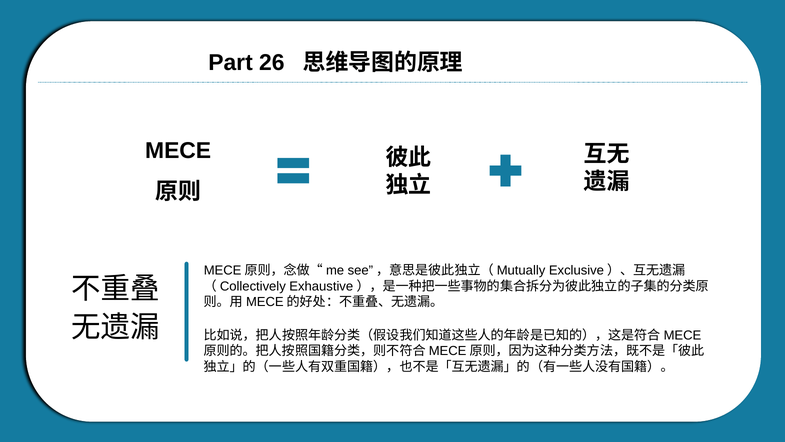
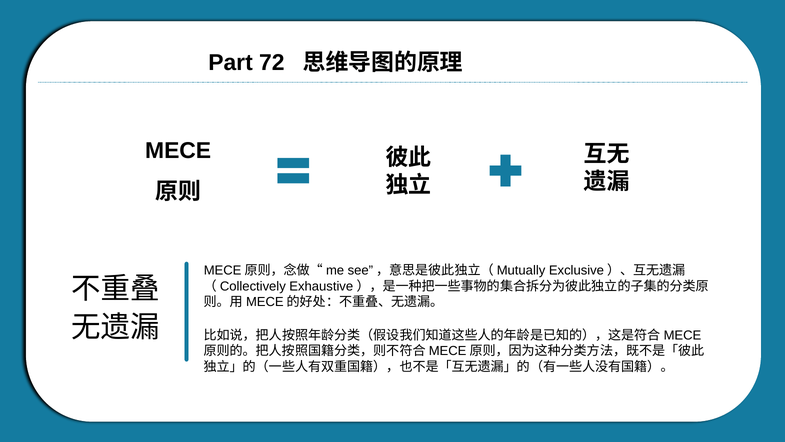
26: 26 -> 72 (272, 63)
